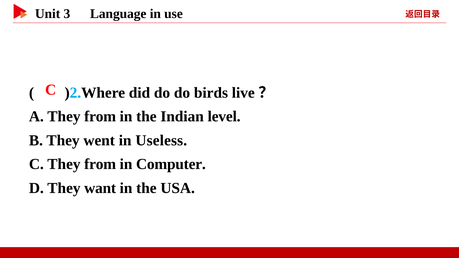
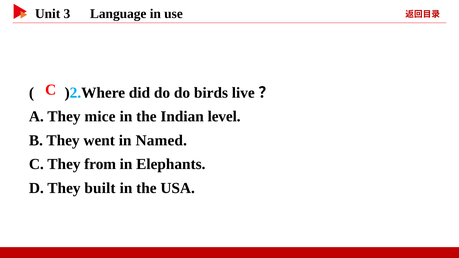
A They from: from -> mice (100, 117)
Useless: Useless -> Named (161, 140)
Computer: Computer -> Elephants (171, 164)
want: want -> built (100, 188)
